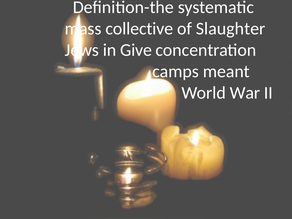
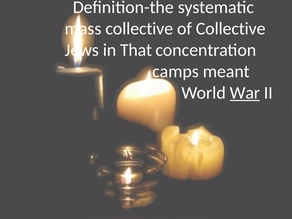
of Slaughter: Slaughter -> Collective (231, 29)
Give: Give -> That (136, 50)
War underline: none -> present (245, 93)
